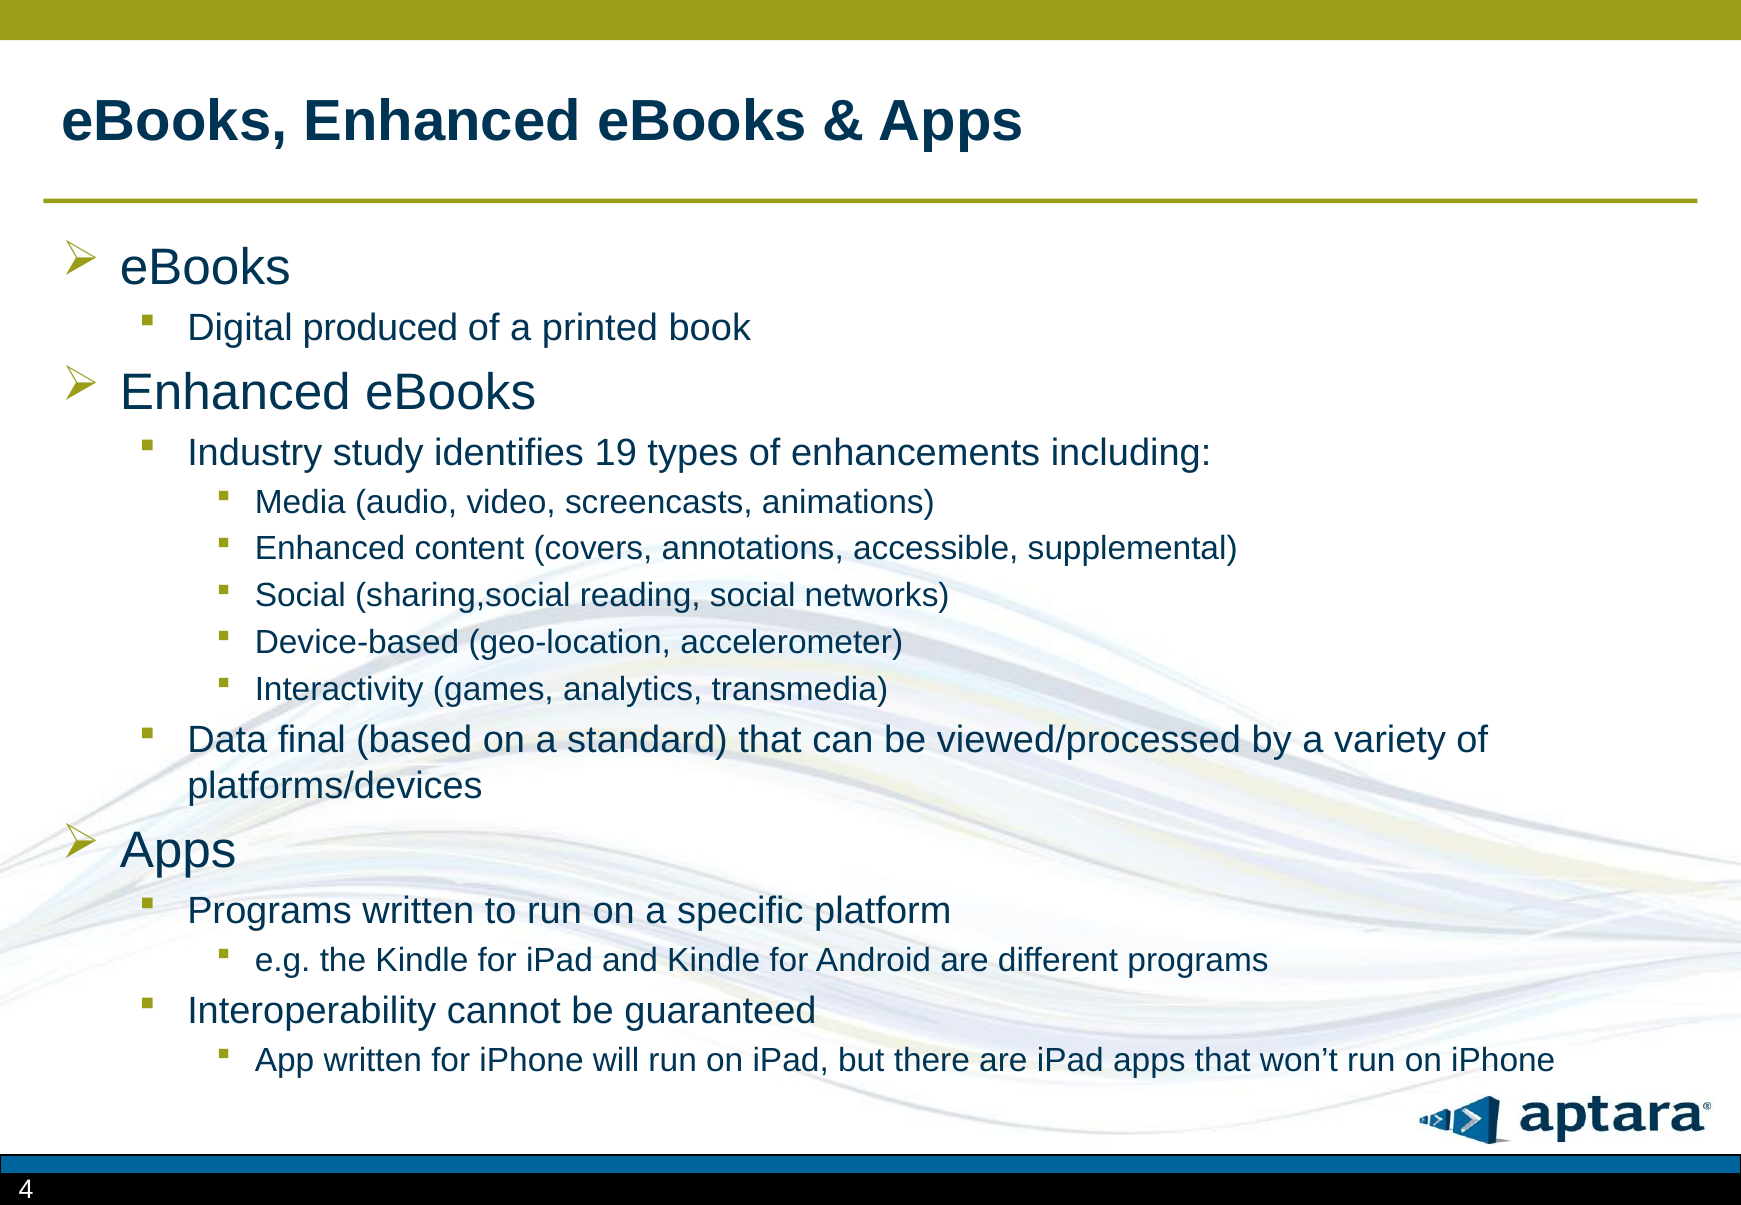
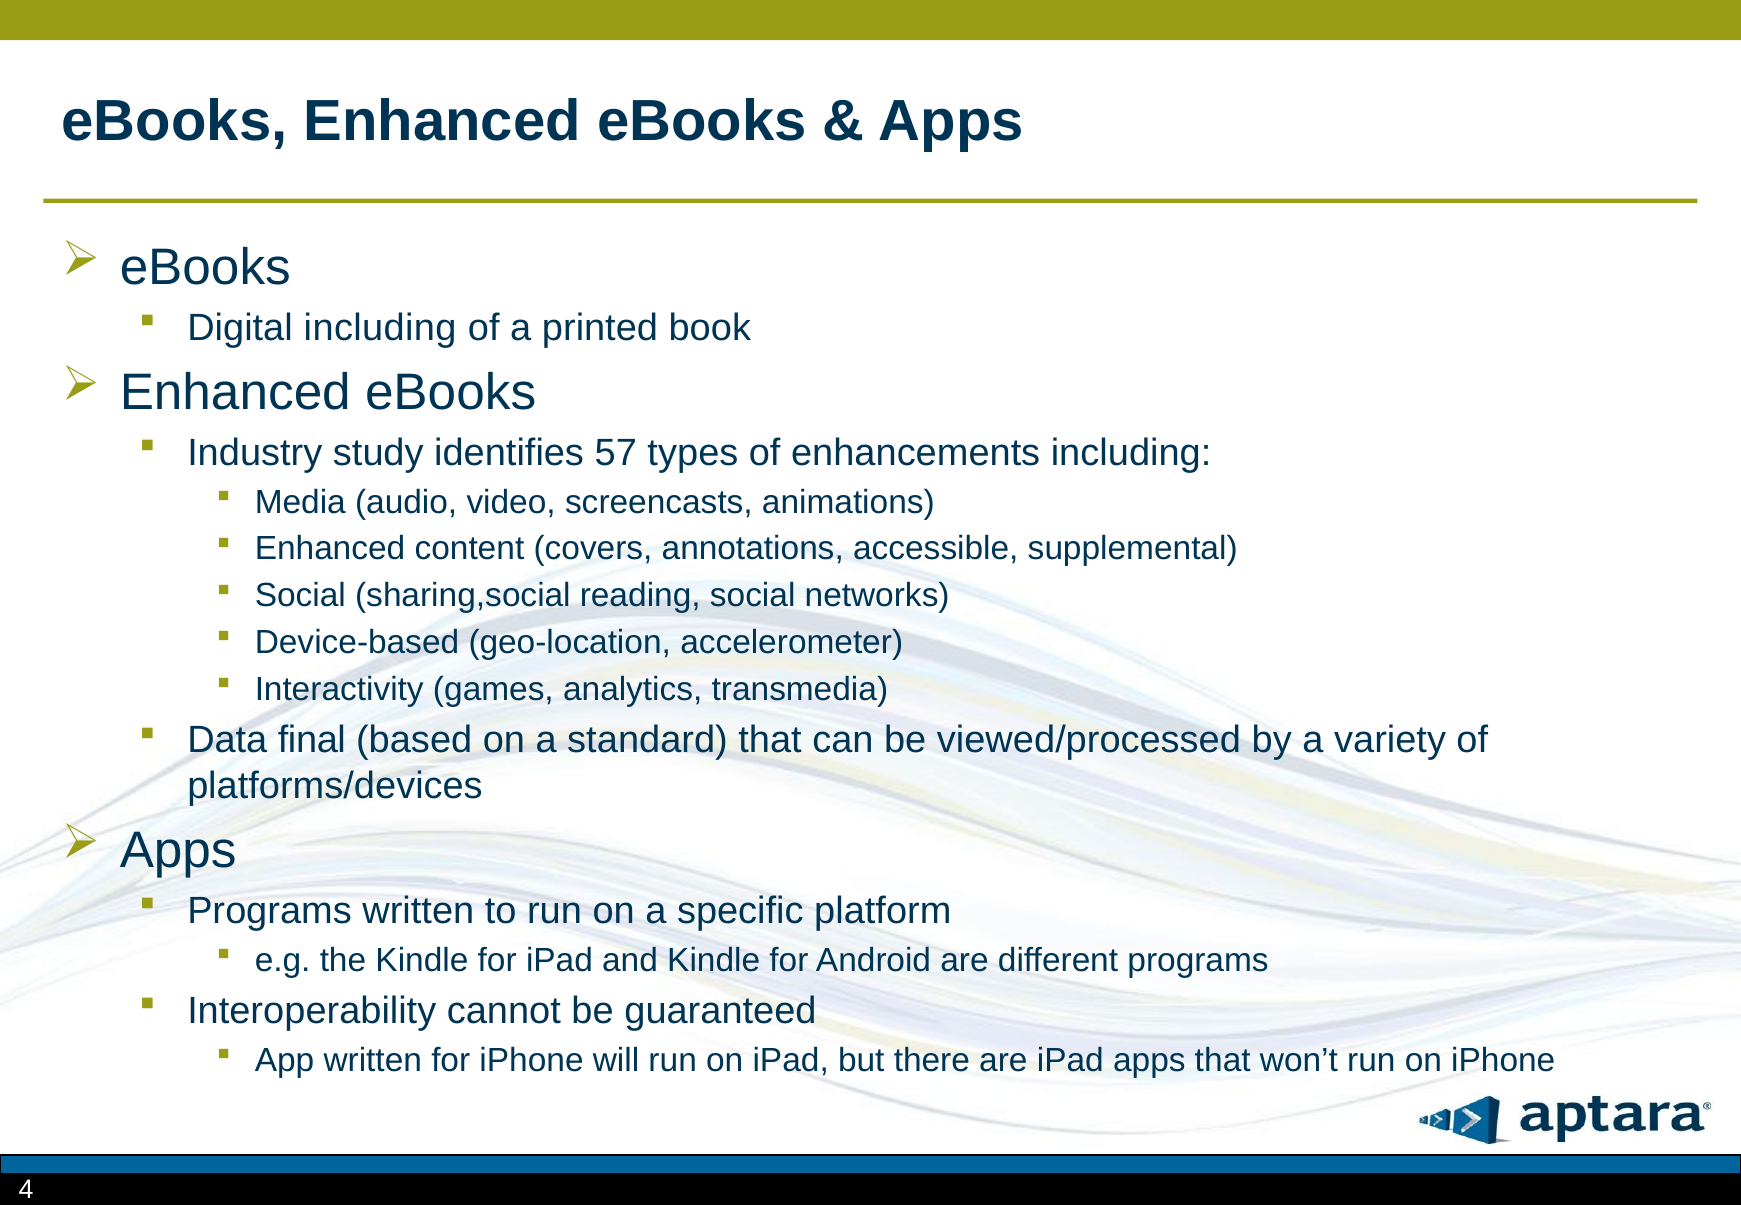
Digital produced: produced -> including (380, 328)
19: 19 -> 57 (616, 453)
